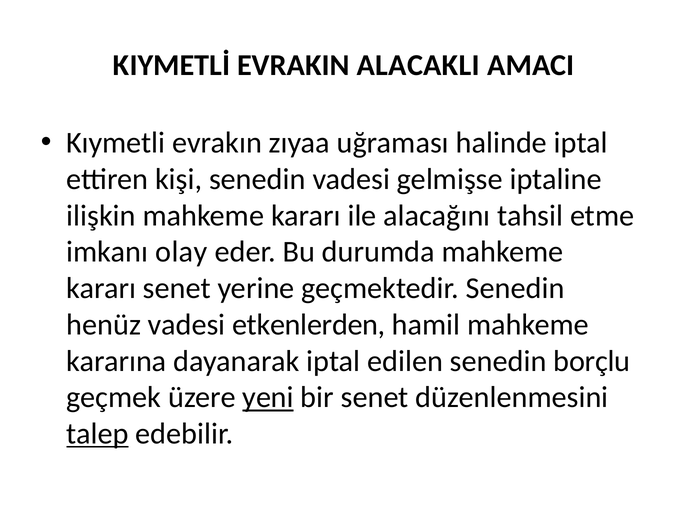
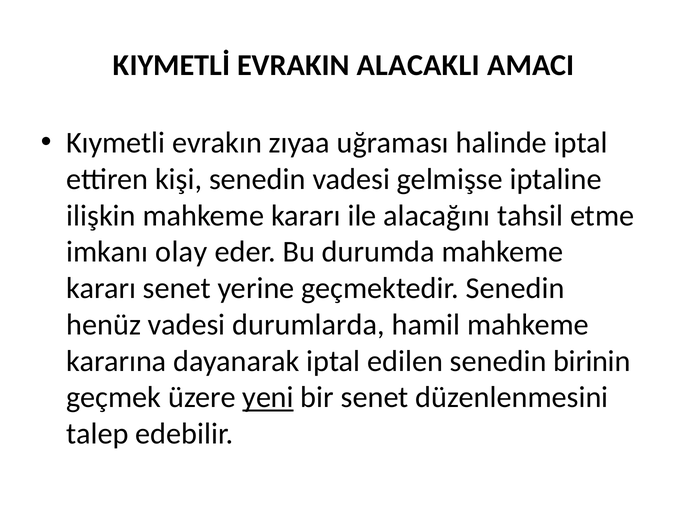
etkenlerden: etkenlerden -> durumlarda (309, 325)
borçlu: borçlu -> birinin (592, 361)
talep underline: present -> none (98, 433)
